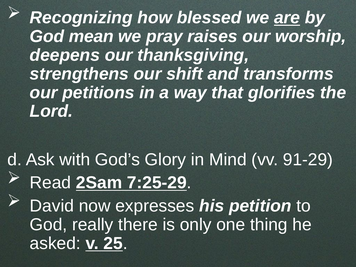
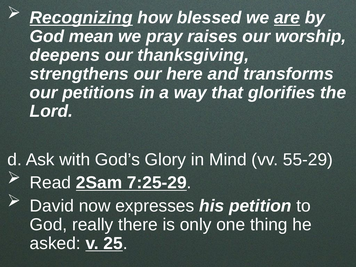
Recognizing underline: none -> present (81, 18)
shift: shift -> here (185, 74)
91-29: 91-29 -> 55-29 (308, 160)
